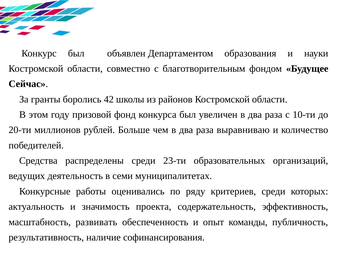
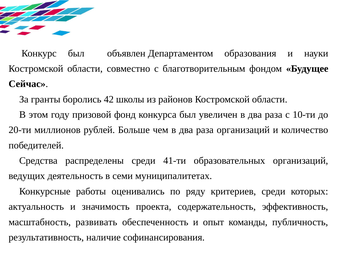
раза выравниваю: выравниваю -> организаций (243, 130)
23-ти: 23-ти -> 41-ти (175, 160)
